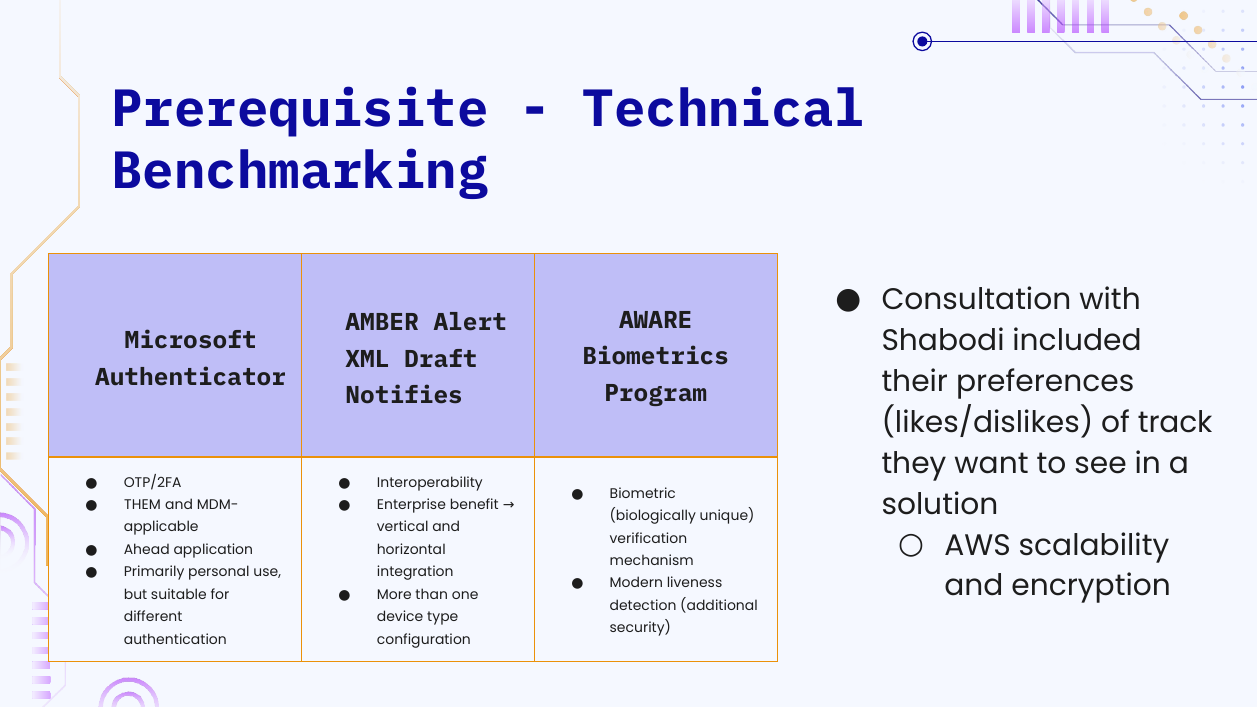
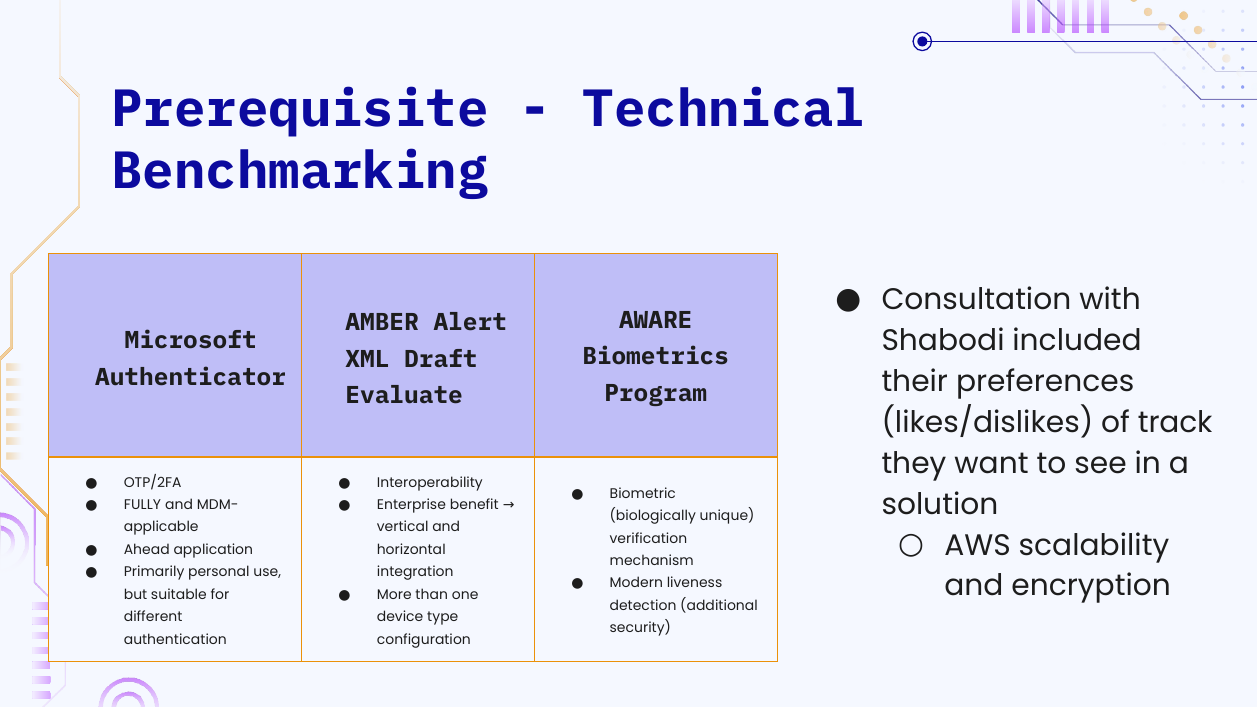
Notifies: Notifies -> Evaluate (404, 396)
THEM: THEM -> FULLY (143, 505)
